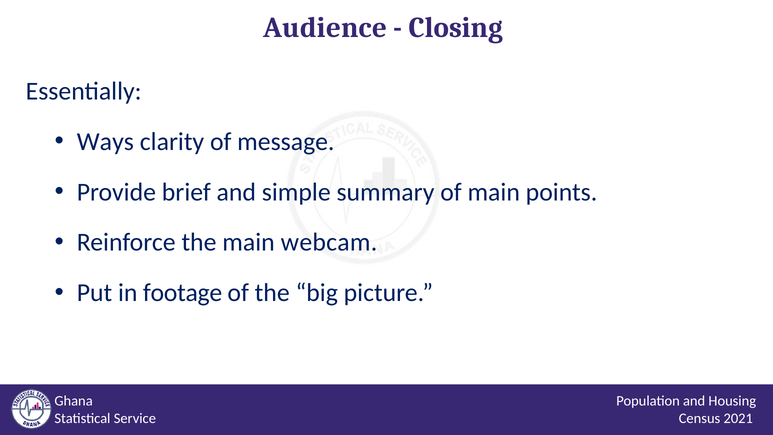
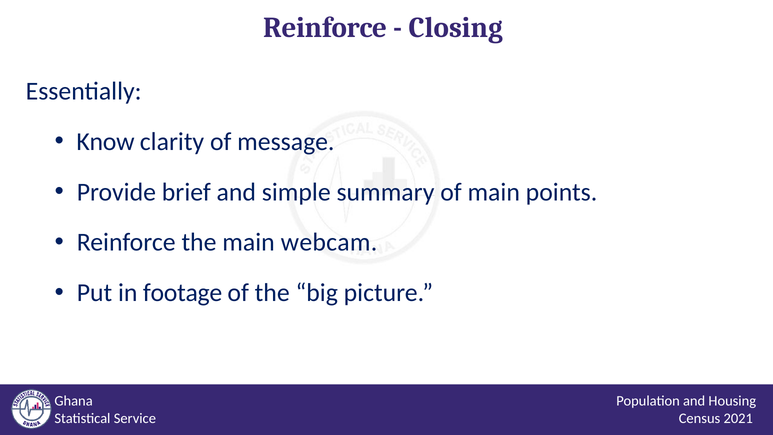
Audience: Audience -> Reinforce (325, 28)
Ways: Ways -> Know (106, 142)
